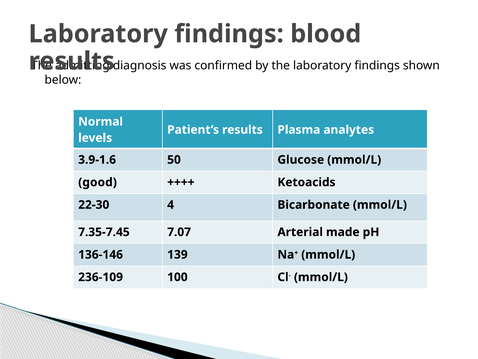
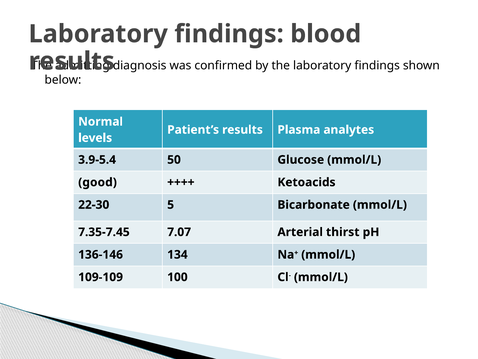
3.9-1.6: 3.9-1.6 -> 3.9-5.4 (97, 160)
4: 4 -> 5 (171, 205)
made: made -> thirst (343, 232)
139: 139 -> 134 (177, 254)
236-109: 236-109 -> 109-109 (101, 277)
